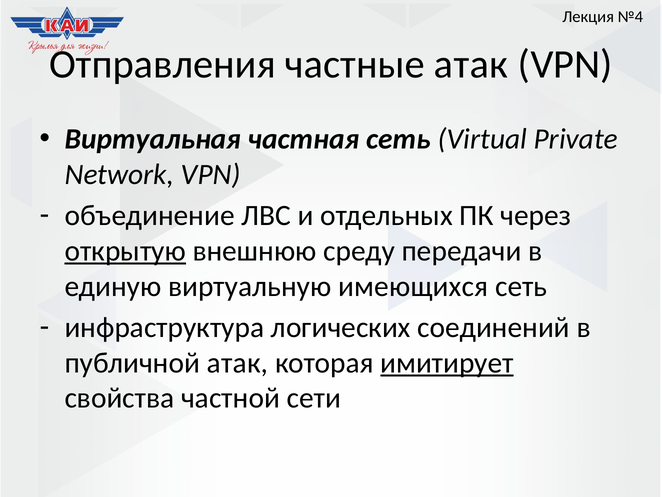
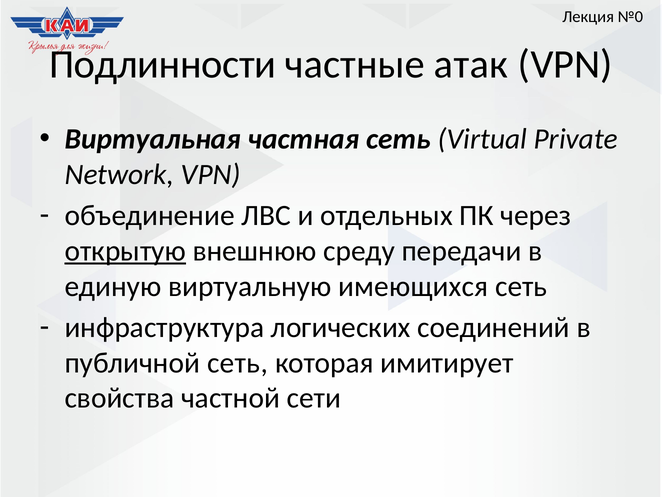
№4: №4 -> №0 (630, 17)
Отправления: Отправления -> Подлинности (163, 64)
публичной атак: атак -> сеть (238, 363)
имитирует underline: present -> none (447, 363)
